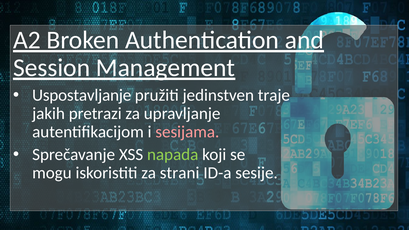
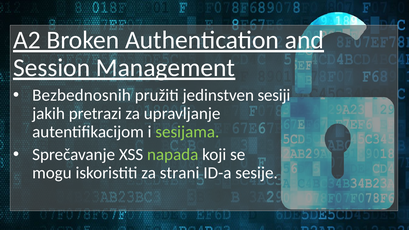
Uspostavljanje: Uspostavljanje -> Bezbednosnih (82, 95)
traje: traje -> sesiji (274, 95)
sesijama colour: pink -> light green (187, 132)
